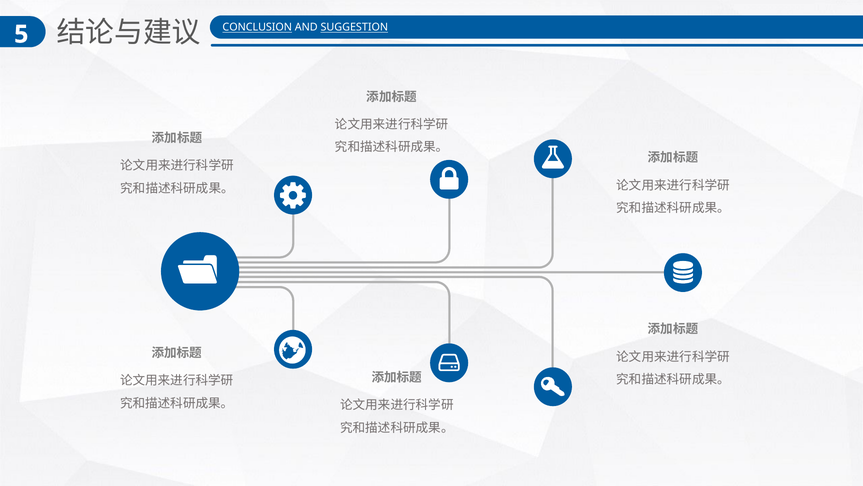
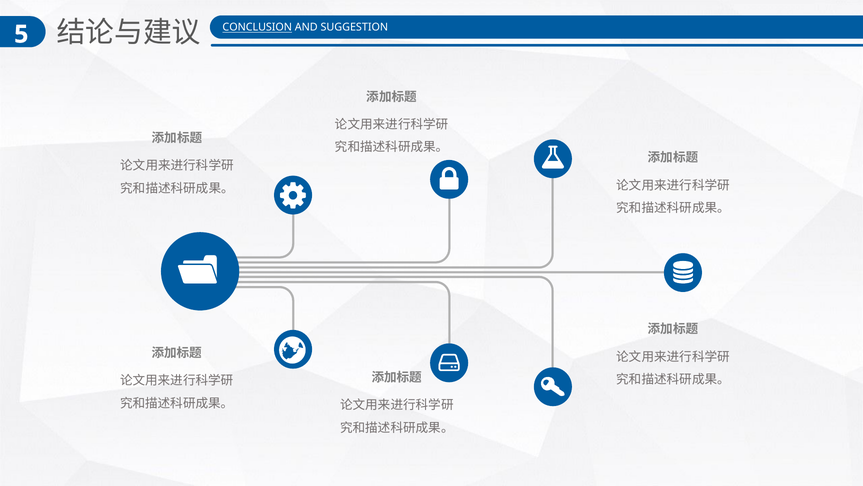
SUGGESTION underline: present -> none (354, 27)
